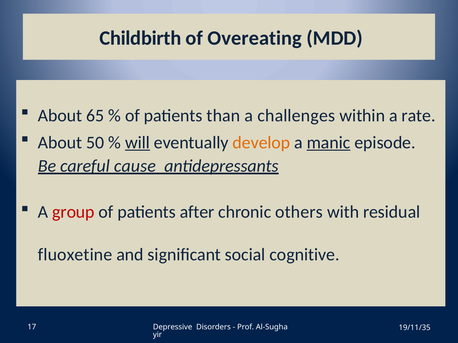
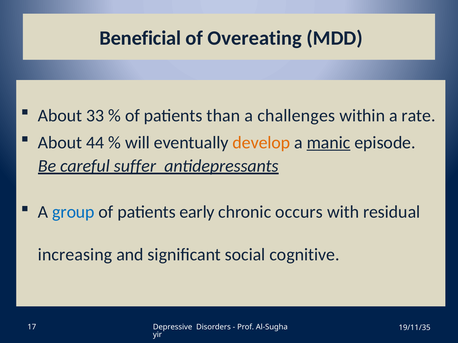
Childbirth: Childbirth -> Beneficial (140, 38)
65: 65 -> 33 (95, 116)
50: 50 -> 44 (95, 143)
will underline: present -> none (137, 143)
cause: cause -> suffer (135, 166)
group colour: red -> blue (73, 212)
after: after -> early (197, 212)
others: others -> occurs (299, 212)
fluoxetine: fluoxetine -> increasing (75, 255)
